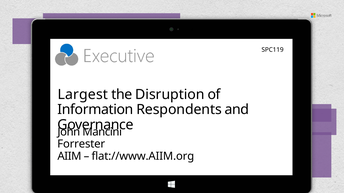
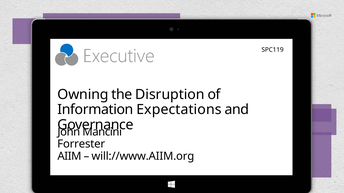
Largest: Largest -> Owning (83, 95)
Respondents: Respondents -> Expectations (179, 110)
flat://www.AIIM.org: flat://www.AIIM.org -> will://www.AIIM.org (143, 156)
